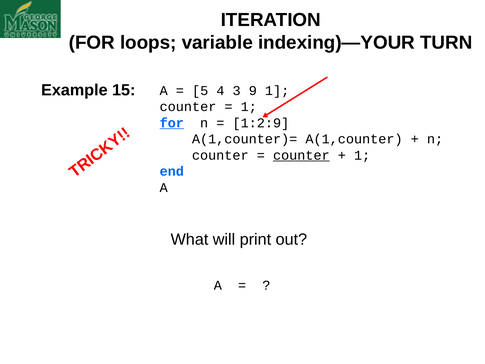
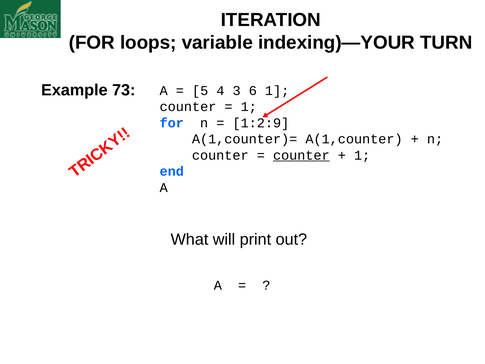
15: 15 -> 73 (124, 90)
9: 9 -> 6 (253, 90)
for underline: present -> none (172, 123)
